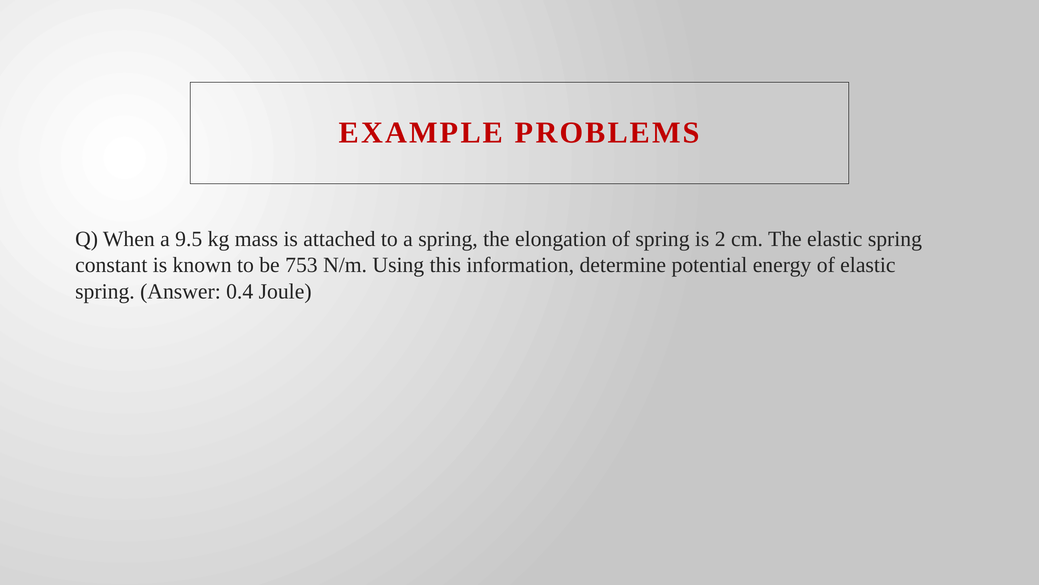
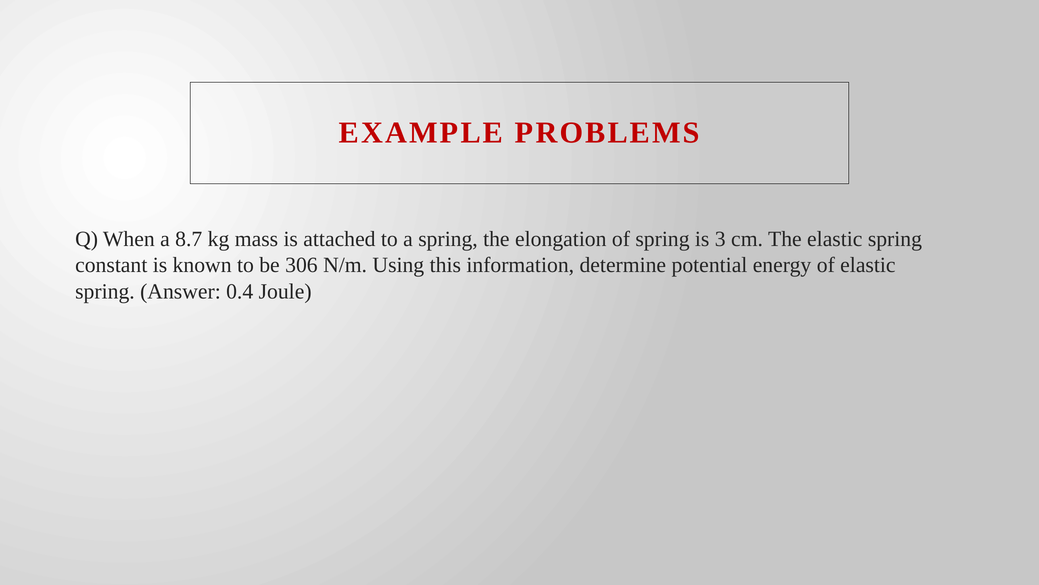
9.5: 9.5 -> 8.7 (189, 239)
2: 2 -> 3 (720, 239)
753: 753 -> 306 (301, 265)
